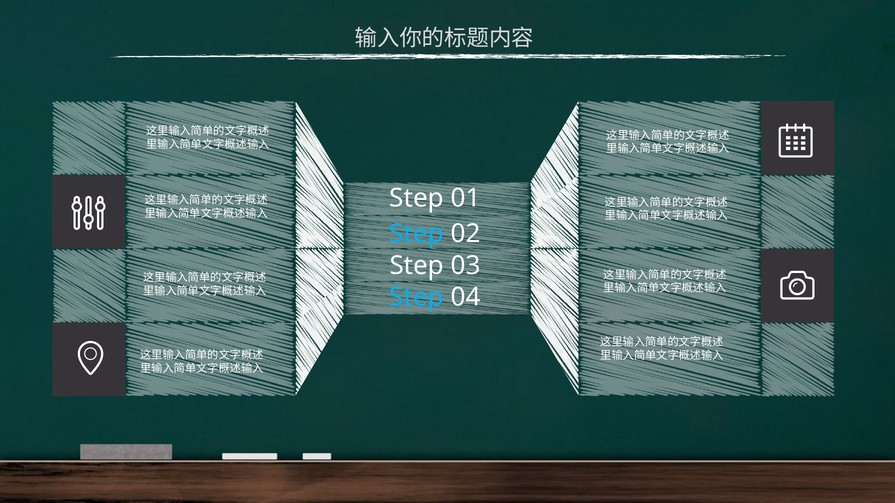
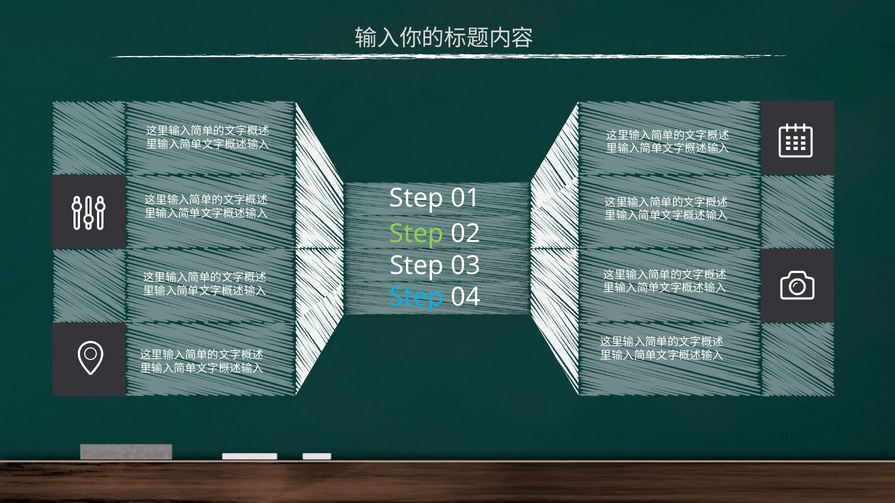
Step colour: light blue -> light green (417, 234)
